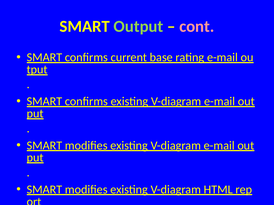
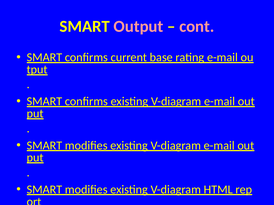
Output colour: light green -> pink (138, 27)
